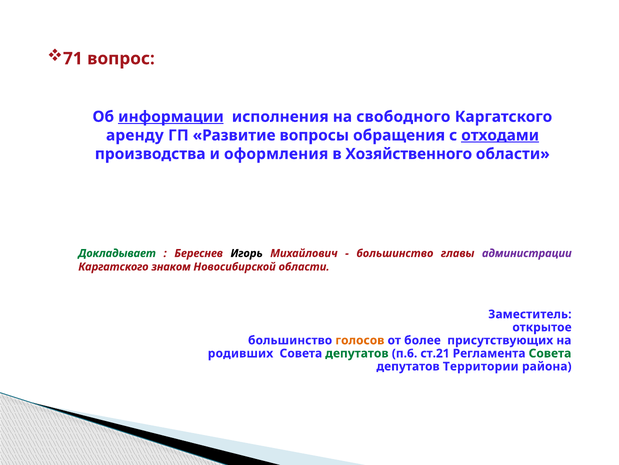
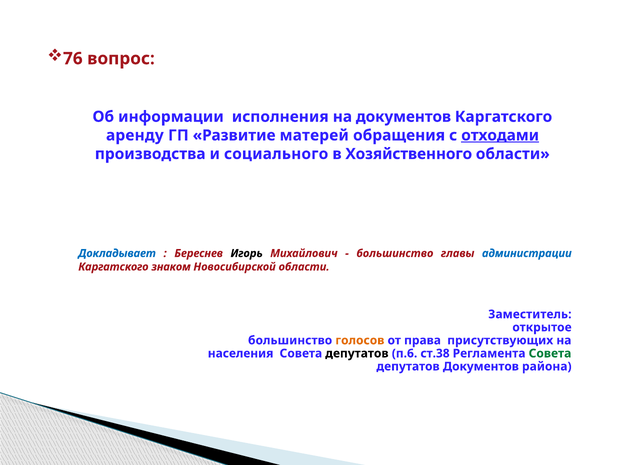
71: 71 -> 76 (73, 58)
информации underline: present -> none (171, 117)
на свободного: свободного -> документов (404, 117)
вопросы: вопросы -> матерей (314, 135)
оформления: оформления -> социального (276, 154)
Докладывает colour: green -> blue (117, 253)
администрации colour: purple -> blue (527, 253)
более: более -> права (423, 340)
родивших: родивших -> населения (241, 353)
депутатов colour: green -> black (357, 353)
ст.21: ст.21 -> ст.38 (435, 353)
депутатов Территории: Территории -> Документов (481, 366)
